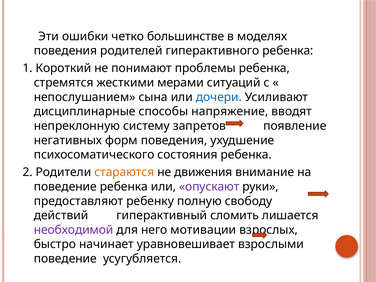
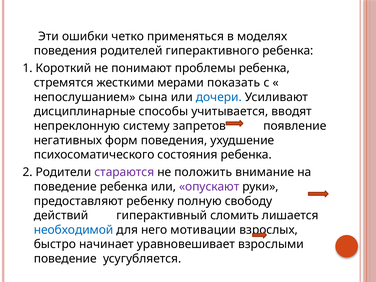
большинстве: большинстве -> применяться (186, 36)
ситуаций: ситуаций -> показать (234, 83)
напряжение: напряжение -> учитывается (230, 111)
стараются colour: orange -> purple (124, 172)
движения: движения -> положить (203, 172)
необходимой colour: purple -> blue (74, 230)
